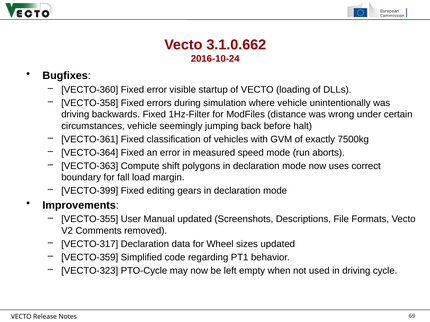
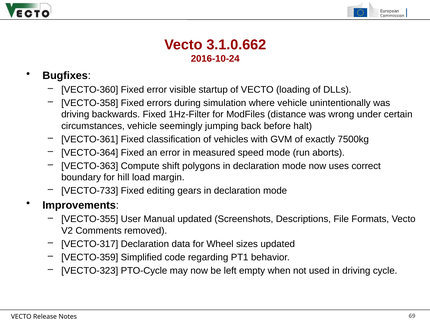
fall: fall -> hill (123, 178)
VECTO-399: VECTO-399 -> VECTO-733 (90, 191)
